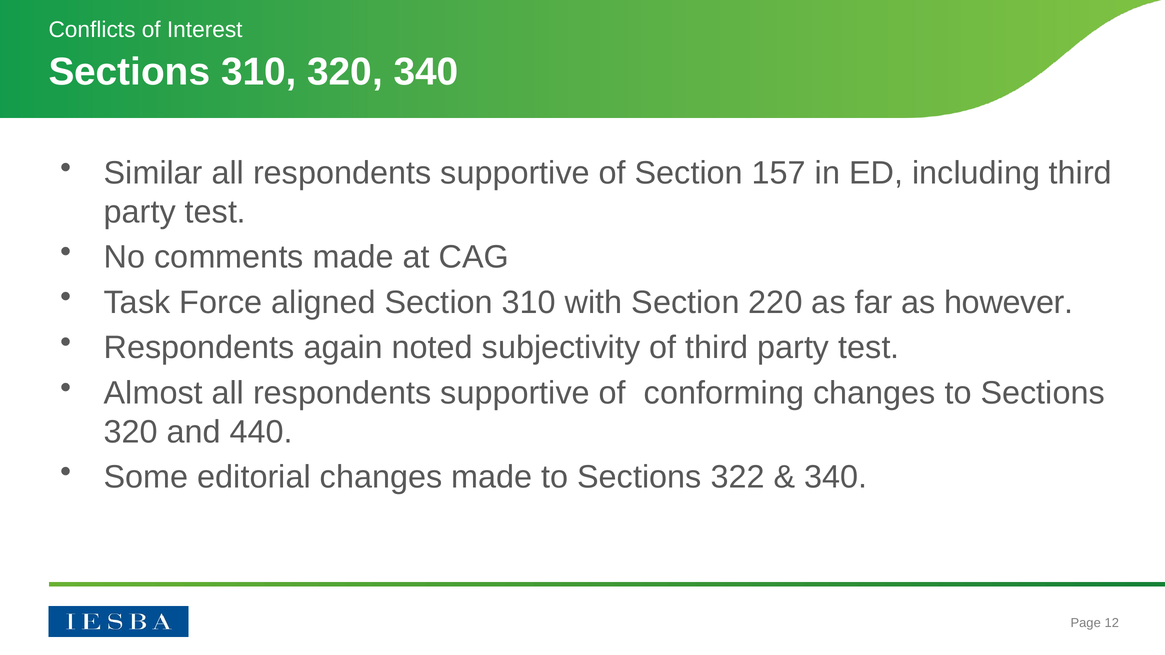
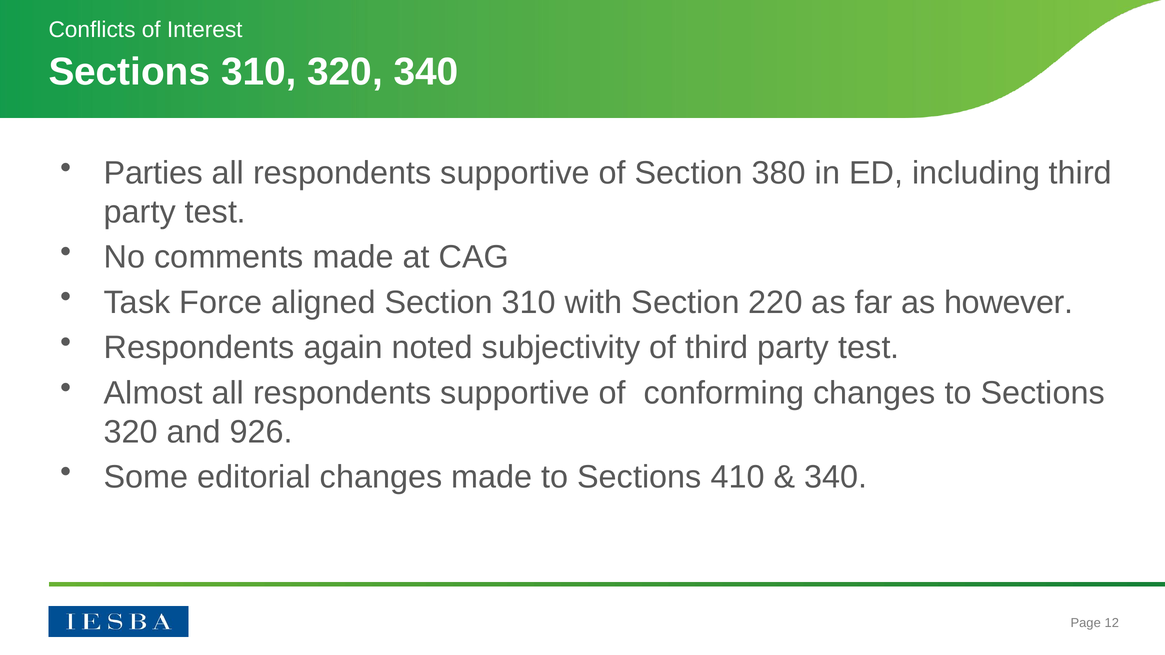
Similar: Similar -> Parties (153, 173)
157: 157 -> 380 (779, 173)
440: 440 -> 926 (261, 432)
322: 322 -> 410 (738, 477)
